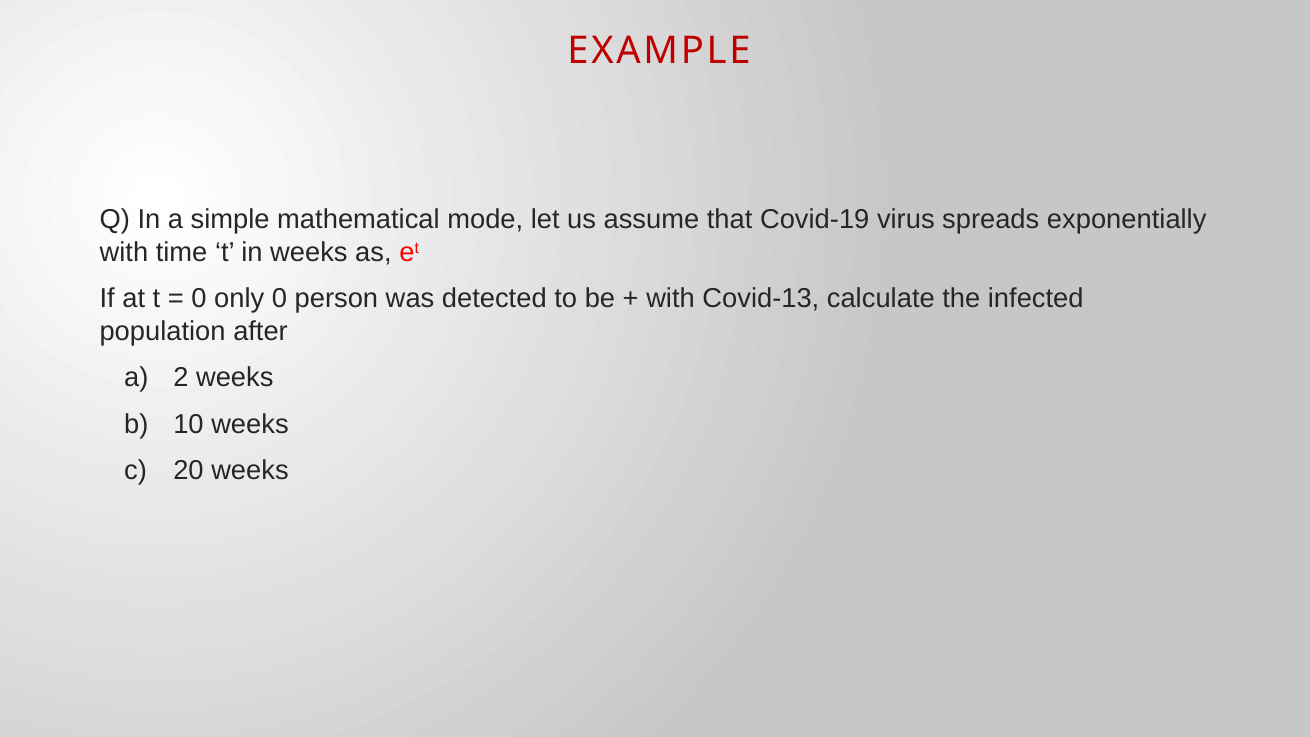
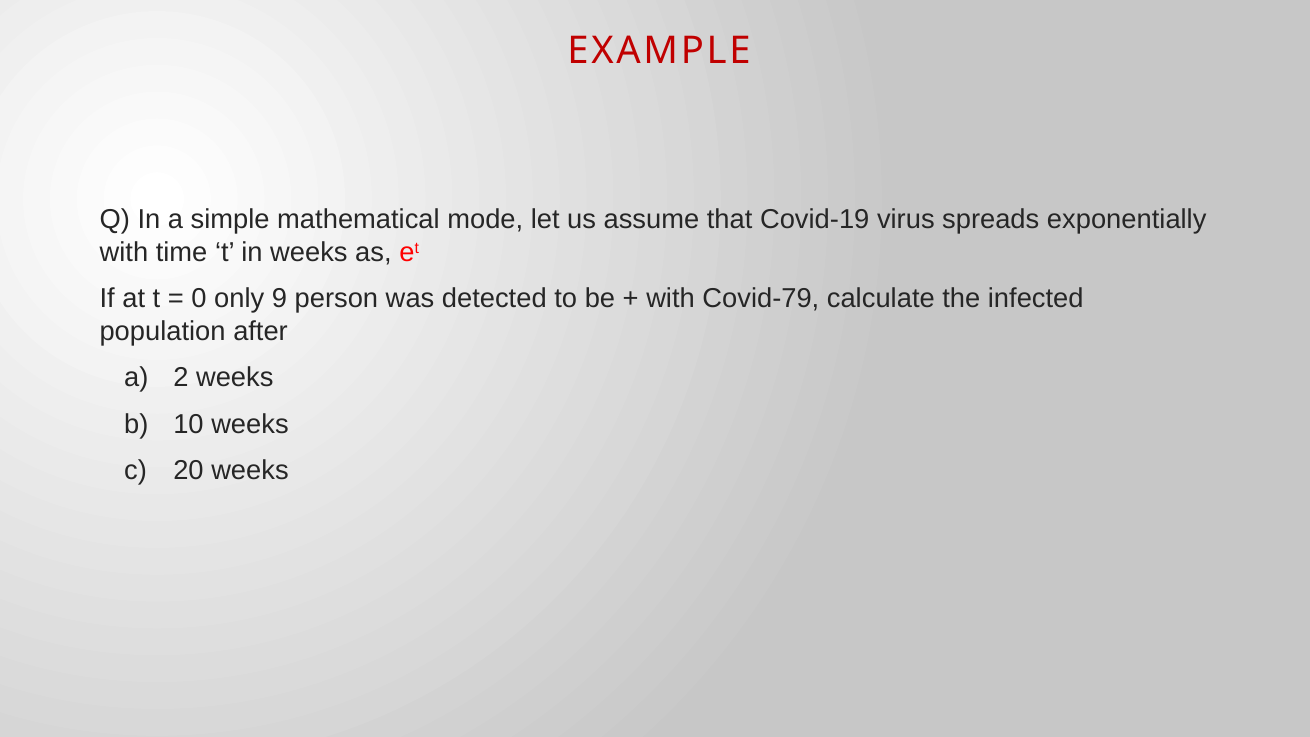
only 0: 0 -> 9 (280, 299)
Covid-13: Covid-13 -> Covid-79 (761, 299)
